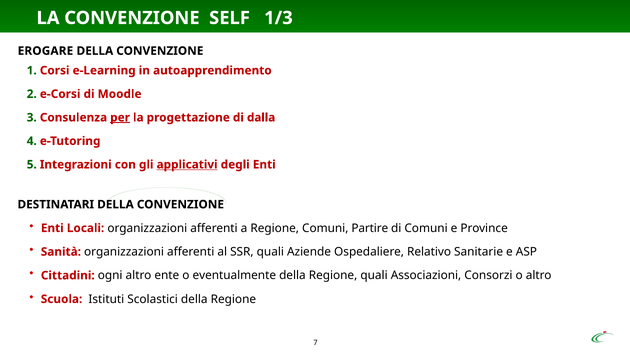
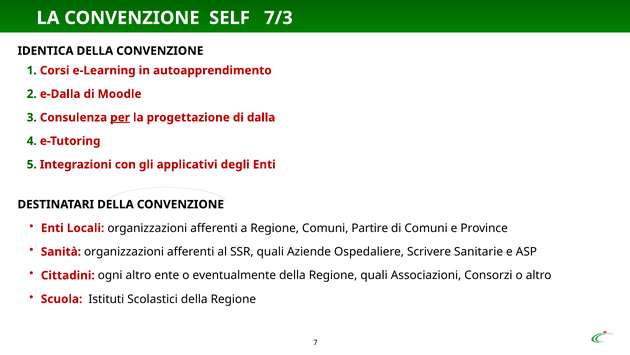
1/3: 1/3 -> 7/3 (278, 18)
EROGARE: EROGARE -> IDENTICA (46, 51)
e-Corsi: e-Corsi -> e-Dalla (60, 94)
applicativi underline: present -> none (187, 164)
Relativo: Relativo -> Scrivere (429, 251)
